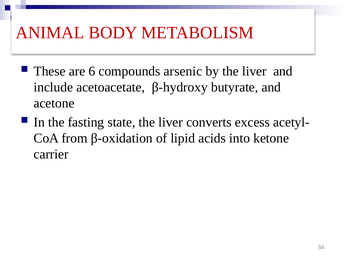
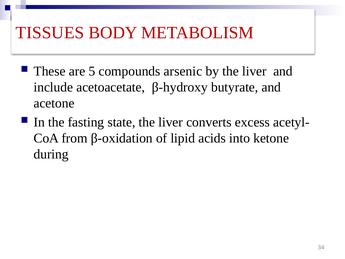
ANIMAL: ANIMAL -> TISSUES (50, 33)
6: 6 -> 5 (92, 71)
carrier: carrier -> during (51, 154)
